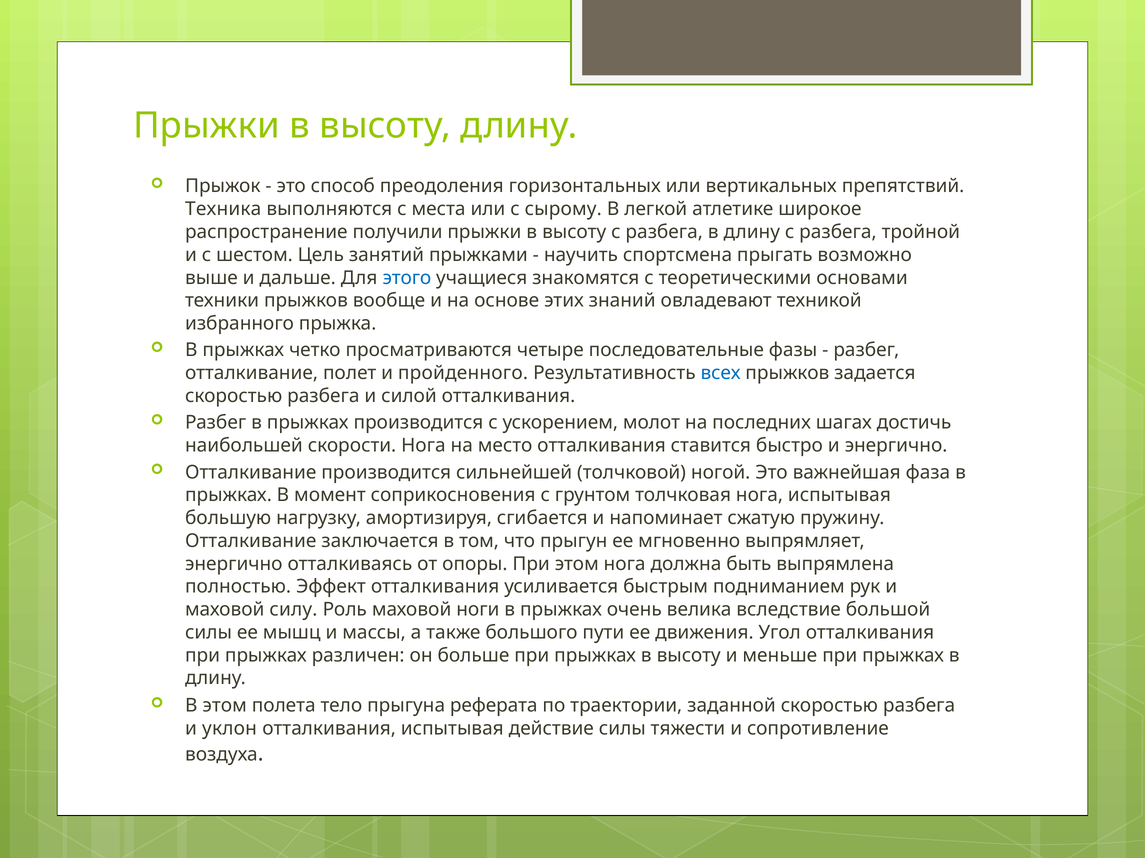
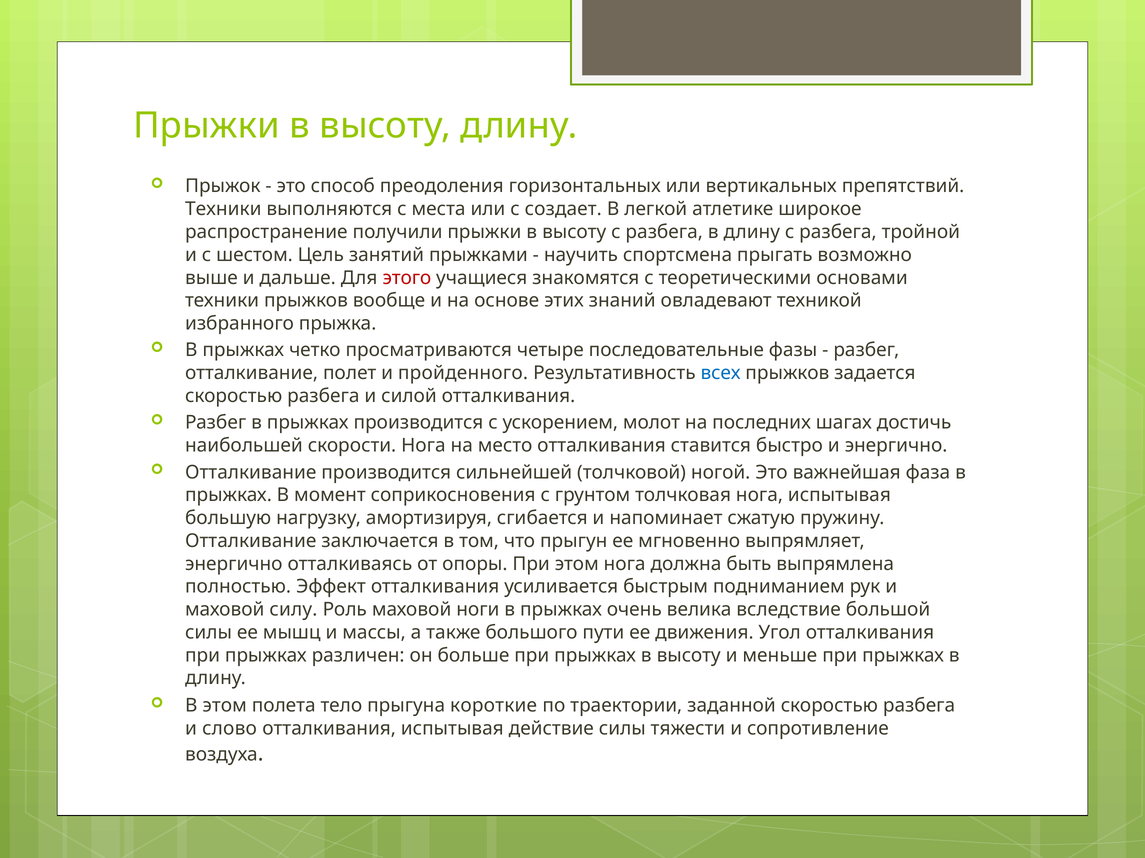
Техника: Техника -> Техники (223, 209)
сырому: сырому -> создает (563, 209)
этого colour: blue -> red (407, 278)
реферата: реферата -> короткие (494, 706)
уклон: уклон -> слово (230, 729)
